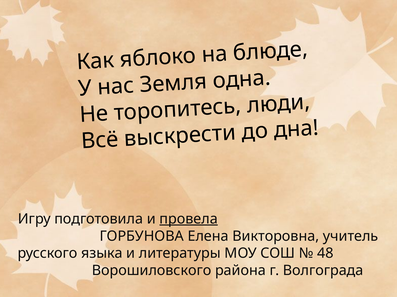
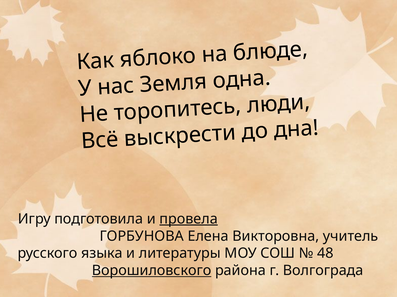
Ворошиловского underline: none -> present (152, 271)
